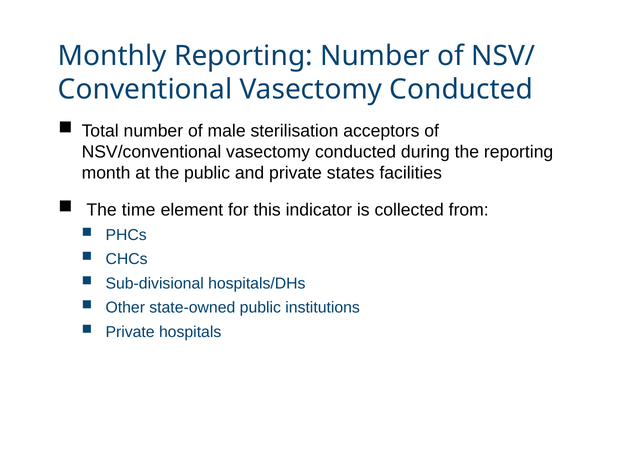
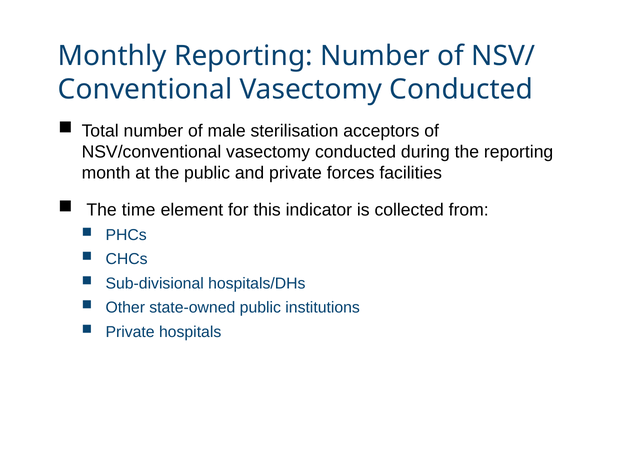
states: states -> forces (351, 173)
